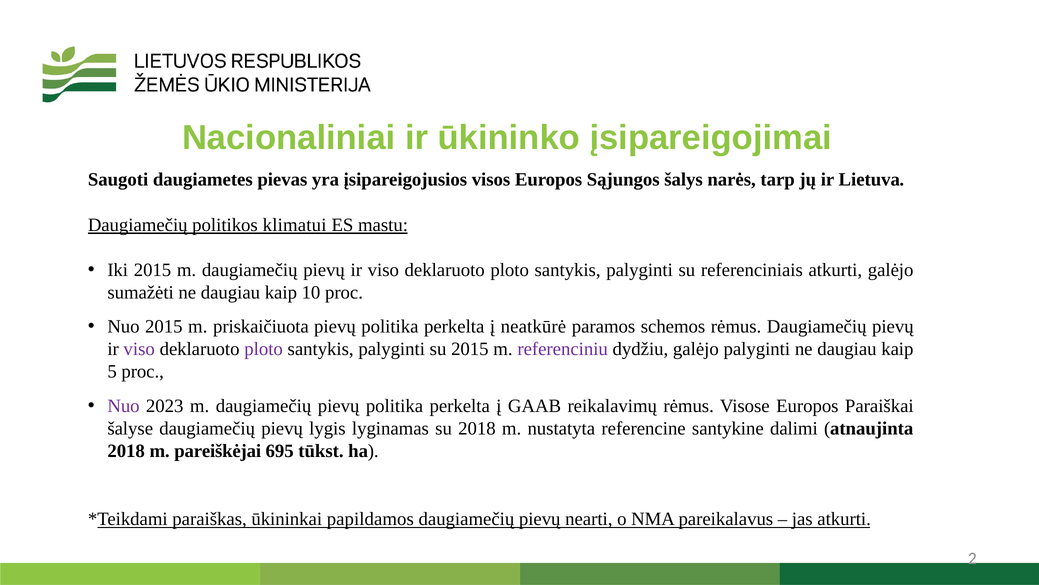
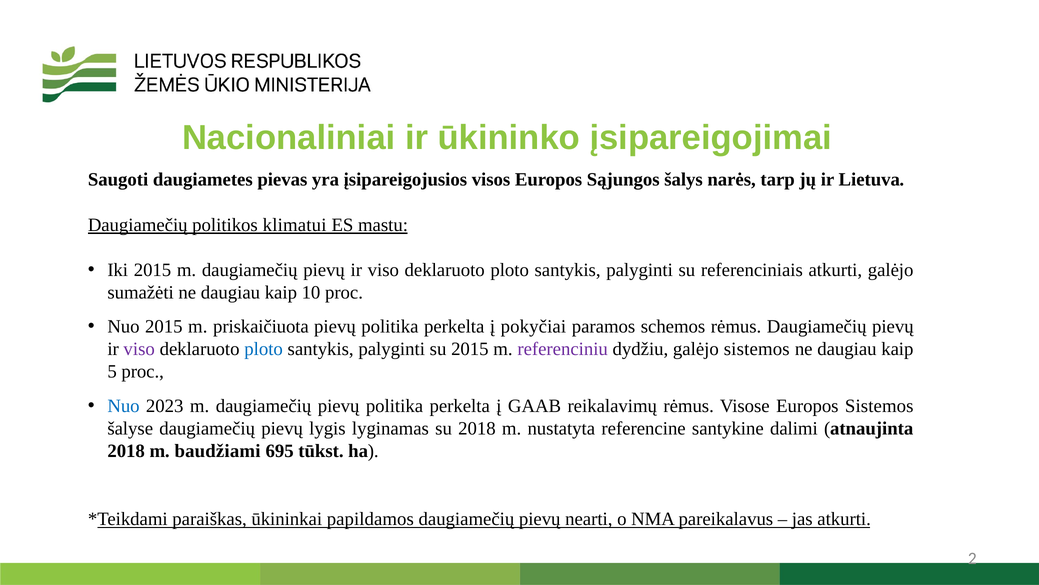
neatkūrė: neatkūrė -> pokyčiai (533, 326)
ploto colour: purple -> blue (264, 349)
galėjo palyginti: palyginti -> sistemos (757, 349)
Nuo colour: purple -> blue (124, 406)
Europos Paraiškai: Paraiškai -> Sistemos (879, 406)
pareiškėjai: pareiškėjai -> baudžiami (218, 451)
